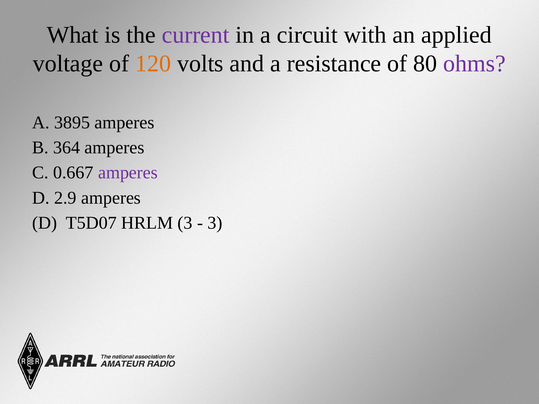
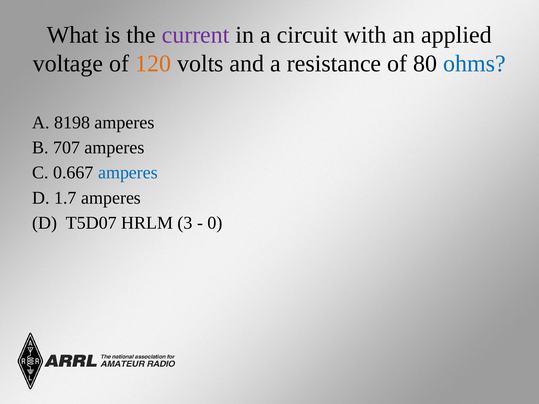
ohms colour: purple -> blue (474, 64)
3895: 3895 -> 8198 (72, 122)
364: 364 -> 707 (67, 148)
amperes colour: purple -> blue (128, 173)
2.9: 2.9 -> 1.7 (65, 198)
3: 3 -> 0 (215, 223)
